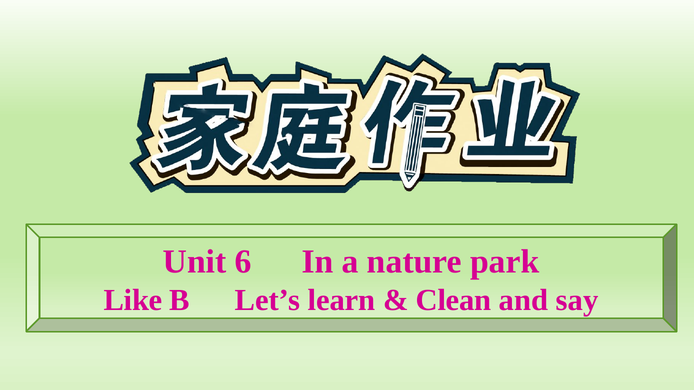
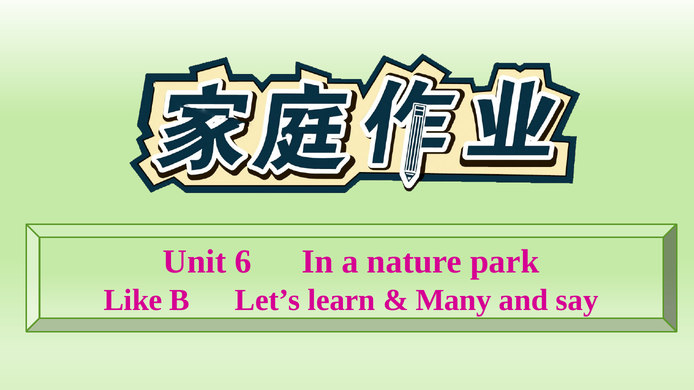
Clean: Clean -> Many (454, 300)
